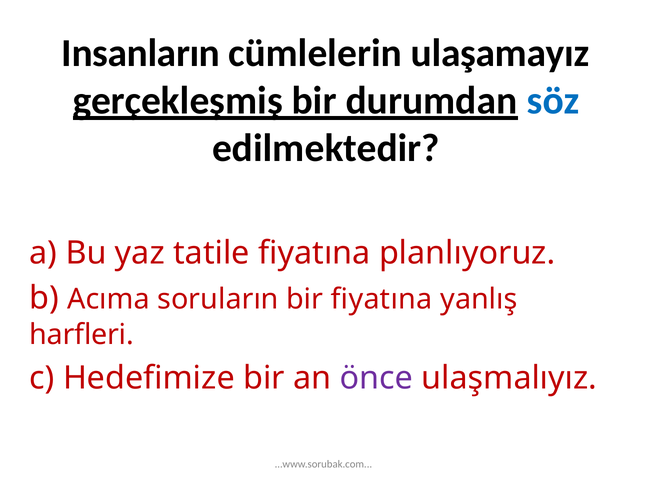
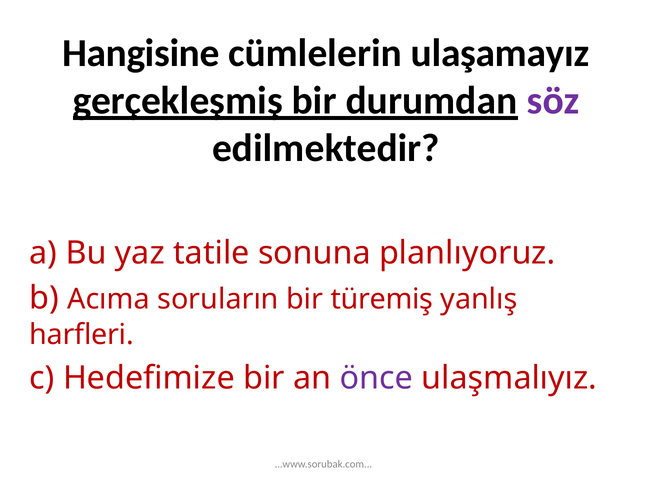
Insanların: Insanların -> Hangisine (141, 53)
söz colour: blue -> purple (553, 101)
tatile fiyatına: fiyatına -> sonuna (314, 253)
bir fiyatına: fiyatına -> türemiş (382, 299)
